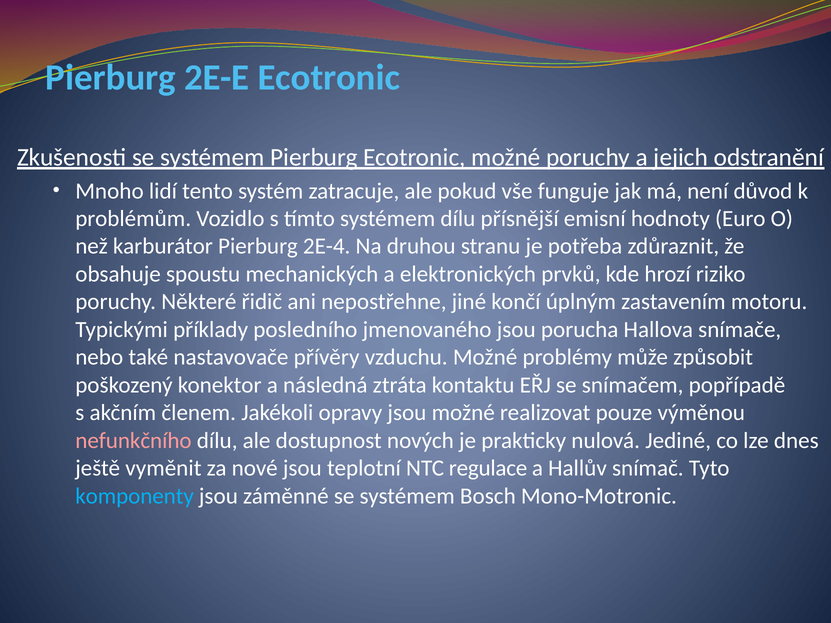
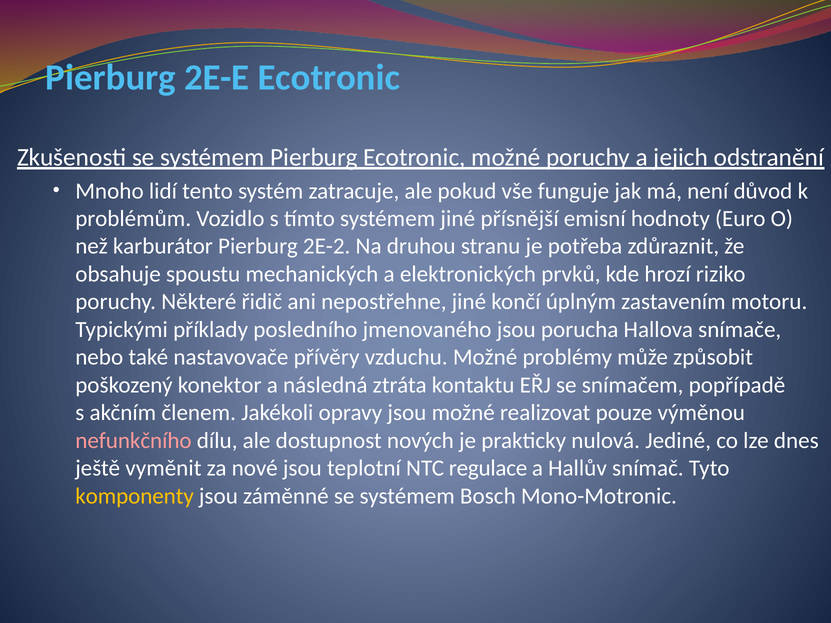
systémem dílu: dílu -> jiné (458, 219)
2E-4: 2E-4 -> 2E-2 (327, 246)
komponenty colour: light blue -> yellow (135, 496)
